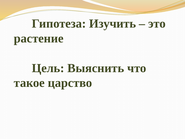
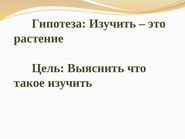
такое царство: царство -> изучить (70, 83)
